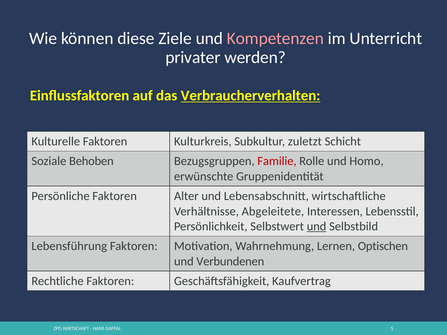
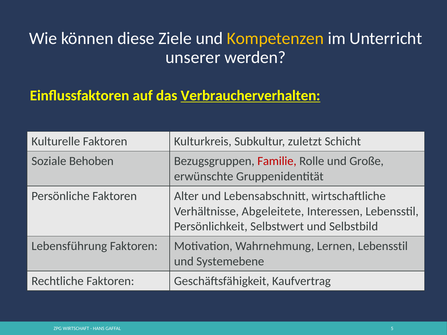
Kompetenzen colour: pink -> yellow (275, 39)
privater: privater -> unserer (193, 57)
Homo: Homo -> Große (367, 161)
und underline: present -> none (317, 227)
Lernen Optischen: Optischen -> Lebensstil (383, 246)
Verbundenen: Verbundenen -> Systemebene (230, 262)
